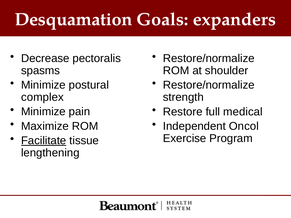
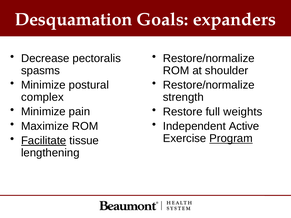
medical: medical -> weights (243, 112)
Oncol: Oncol -> Active (244, 126)
Program underline: none -> present (231, 139)
